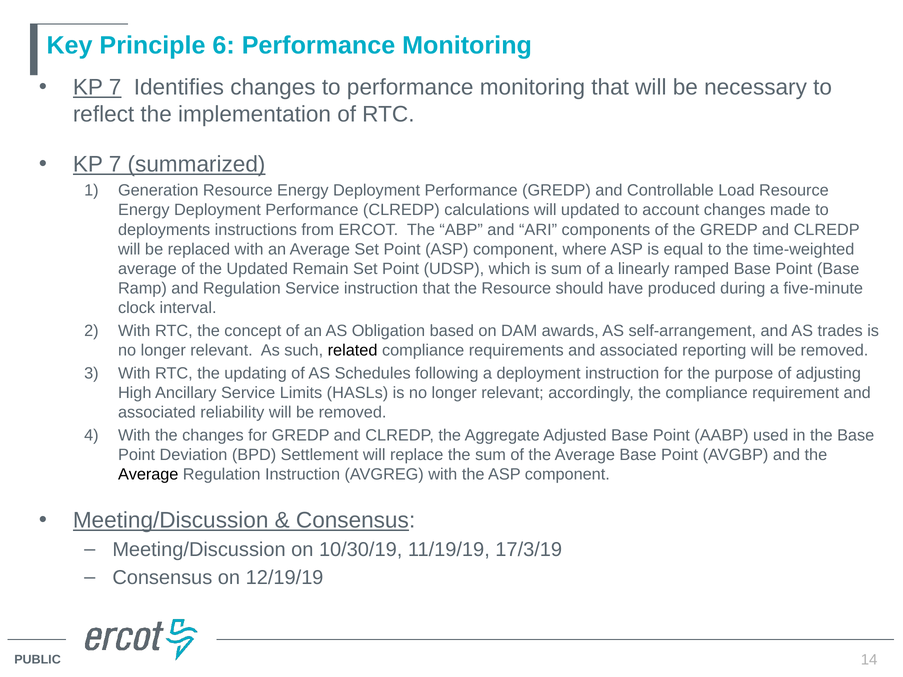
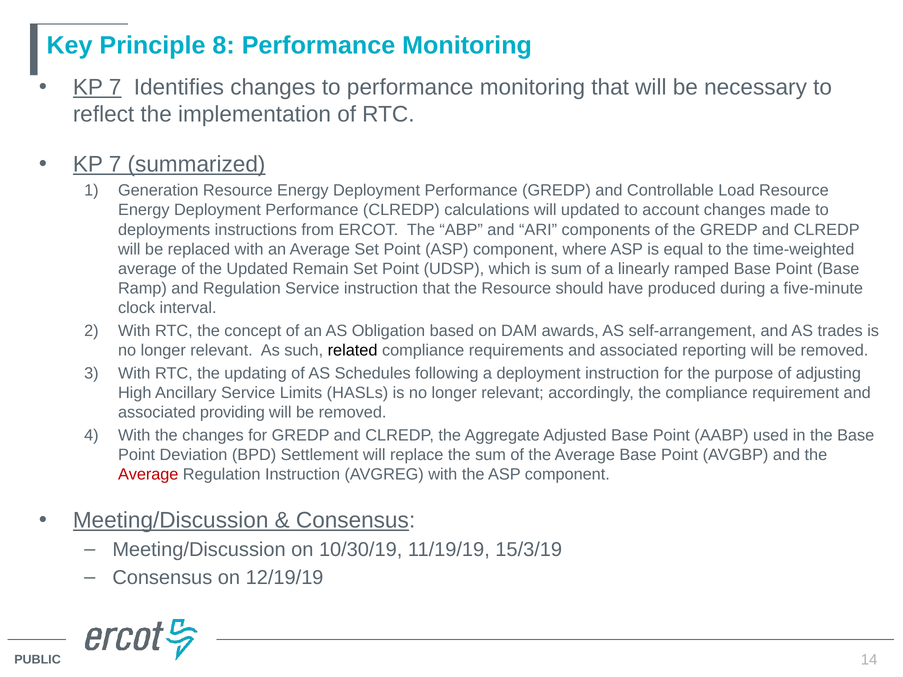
6: 6 -> 8 (224, 45)
reliability: reliability -> providing (232, 413)
Average colour: black -> red (148, 475)
17/3/19: 17/3/19 -> 15/3/19 (529, 550)
